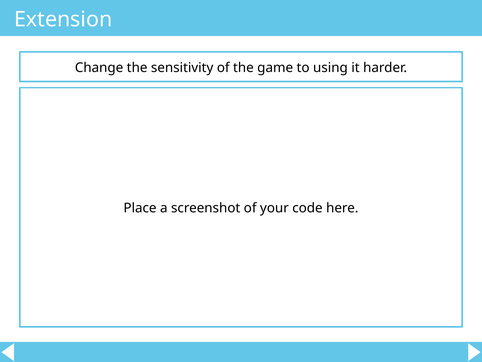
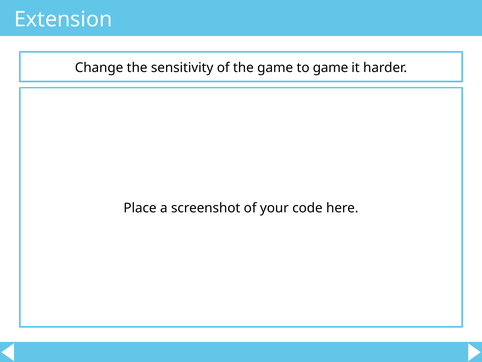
to using: using -> game (331, 68)
